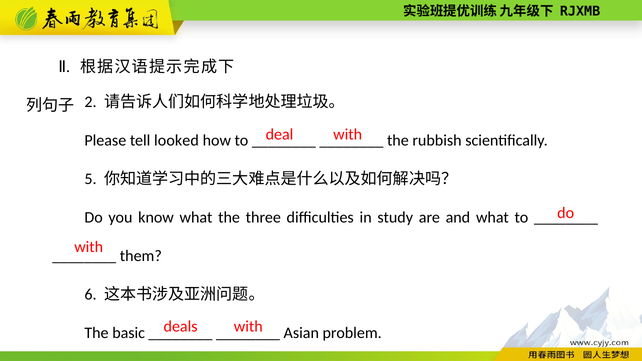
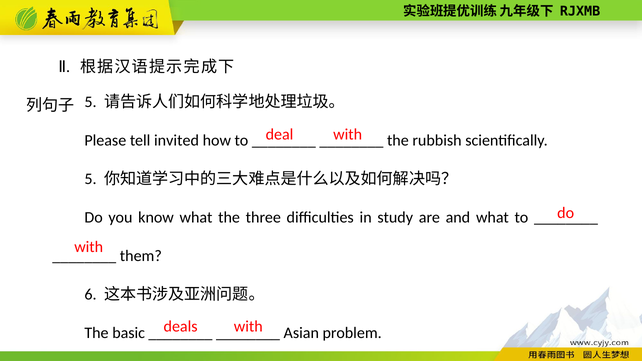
2: 2 -> 5 (90, 102)
looked: looked -> invited (177, 140)
